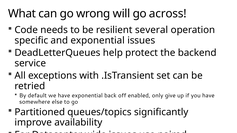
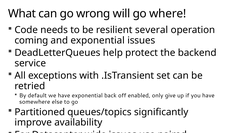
across: across -> where (168, 14)
specific: specific -> coming (31, 40)
